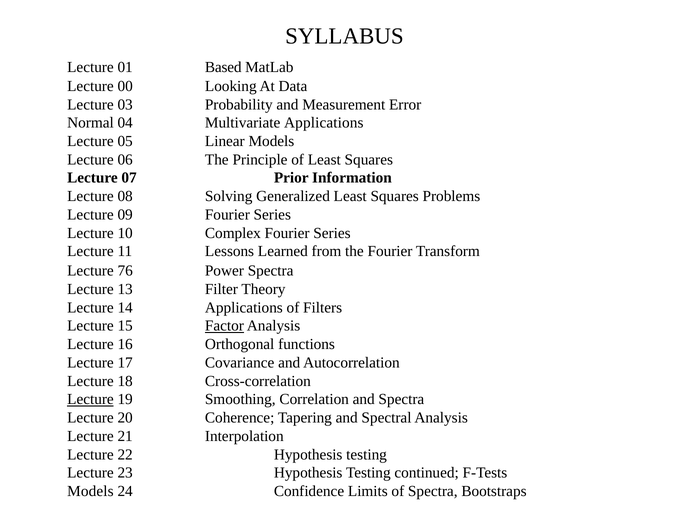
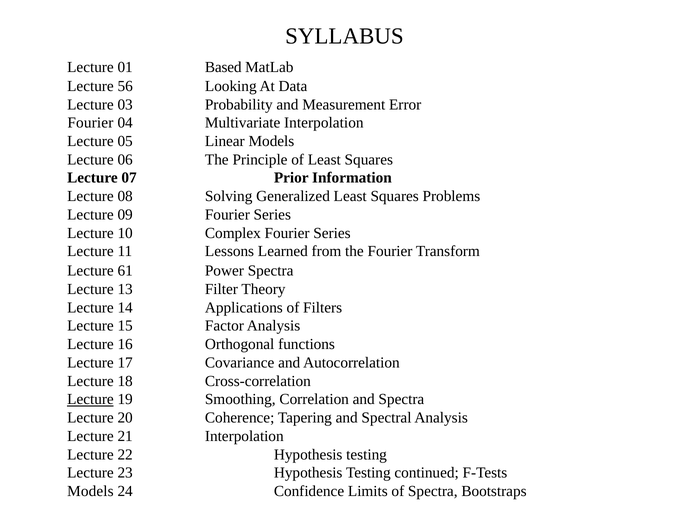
00: 00 -> 56 (125, 86)
Normal: Normal -> Fourier (90, 123)
Multivariate Applications: Applications -> Interpolation (324, 123)
76: 76 -> 61 (125, 271)
Factor underline: present -> none (224, 326)
